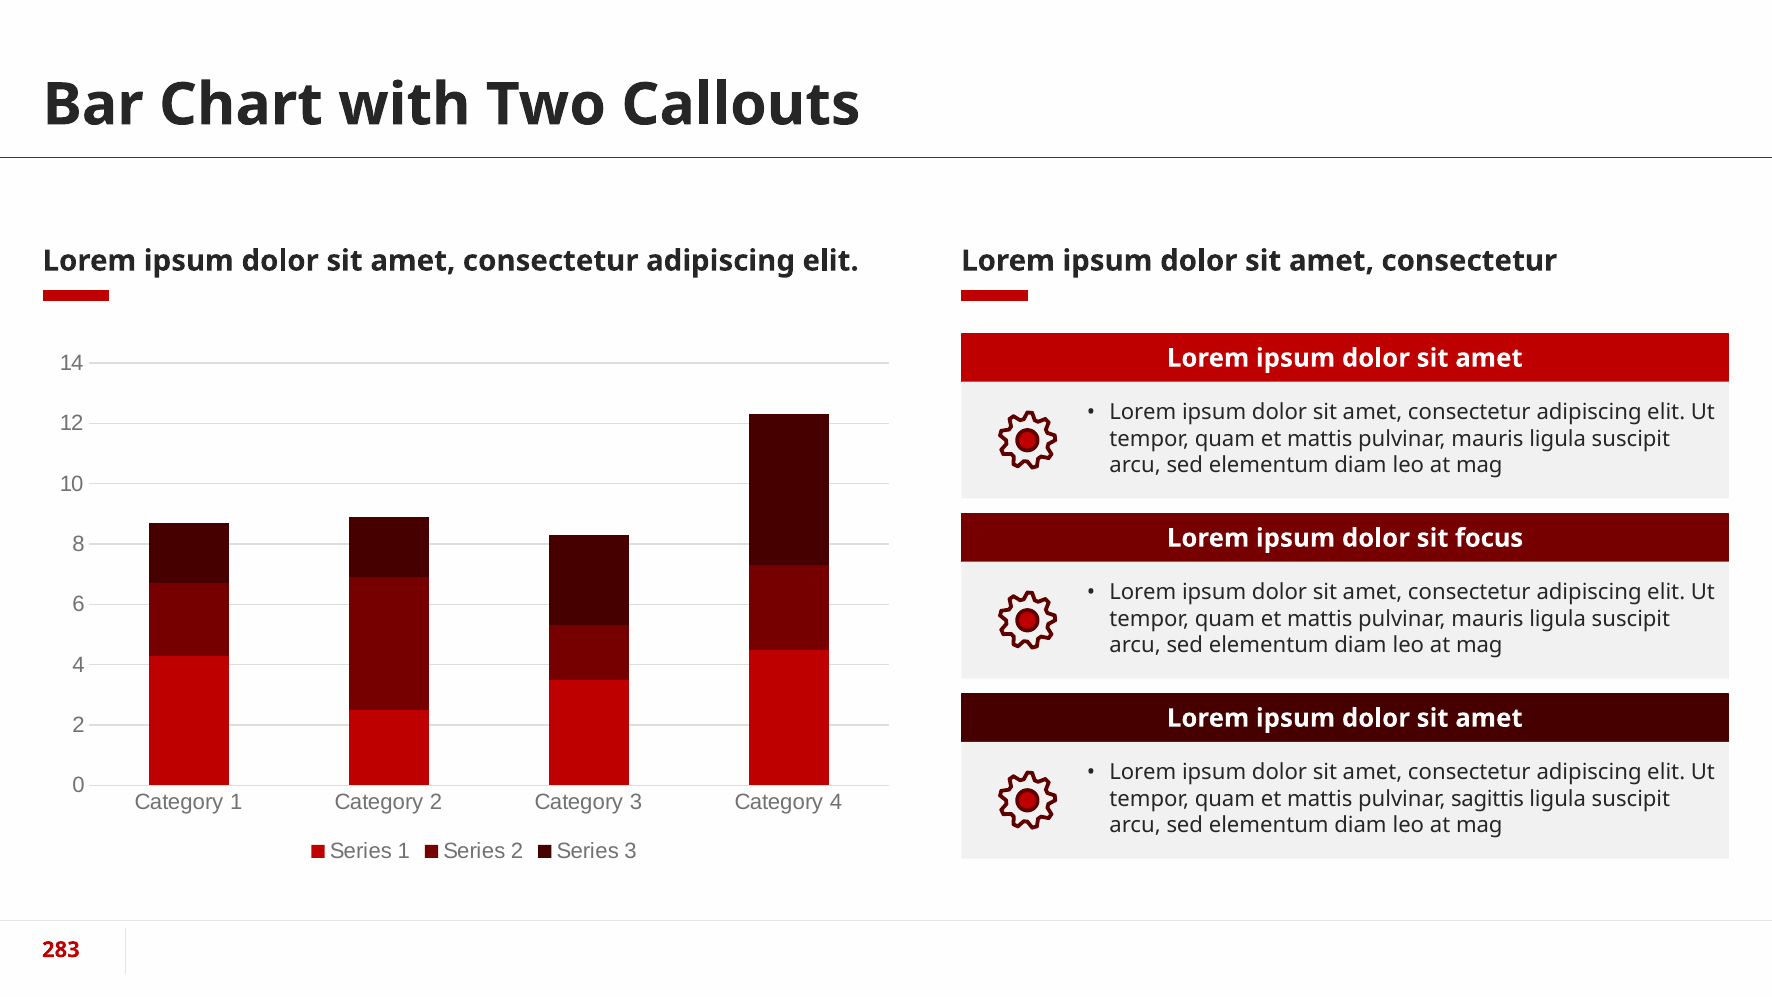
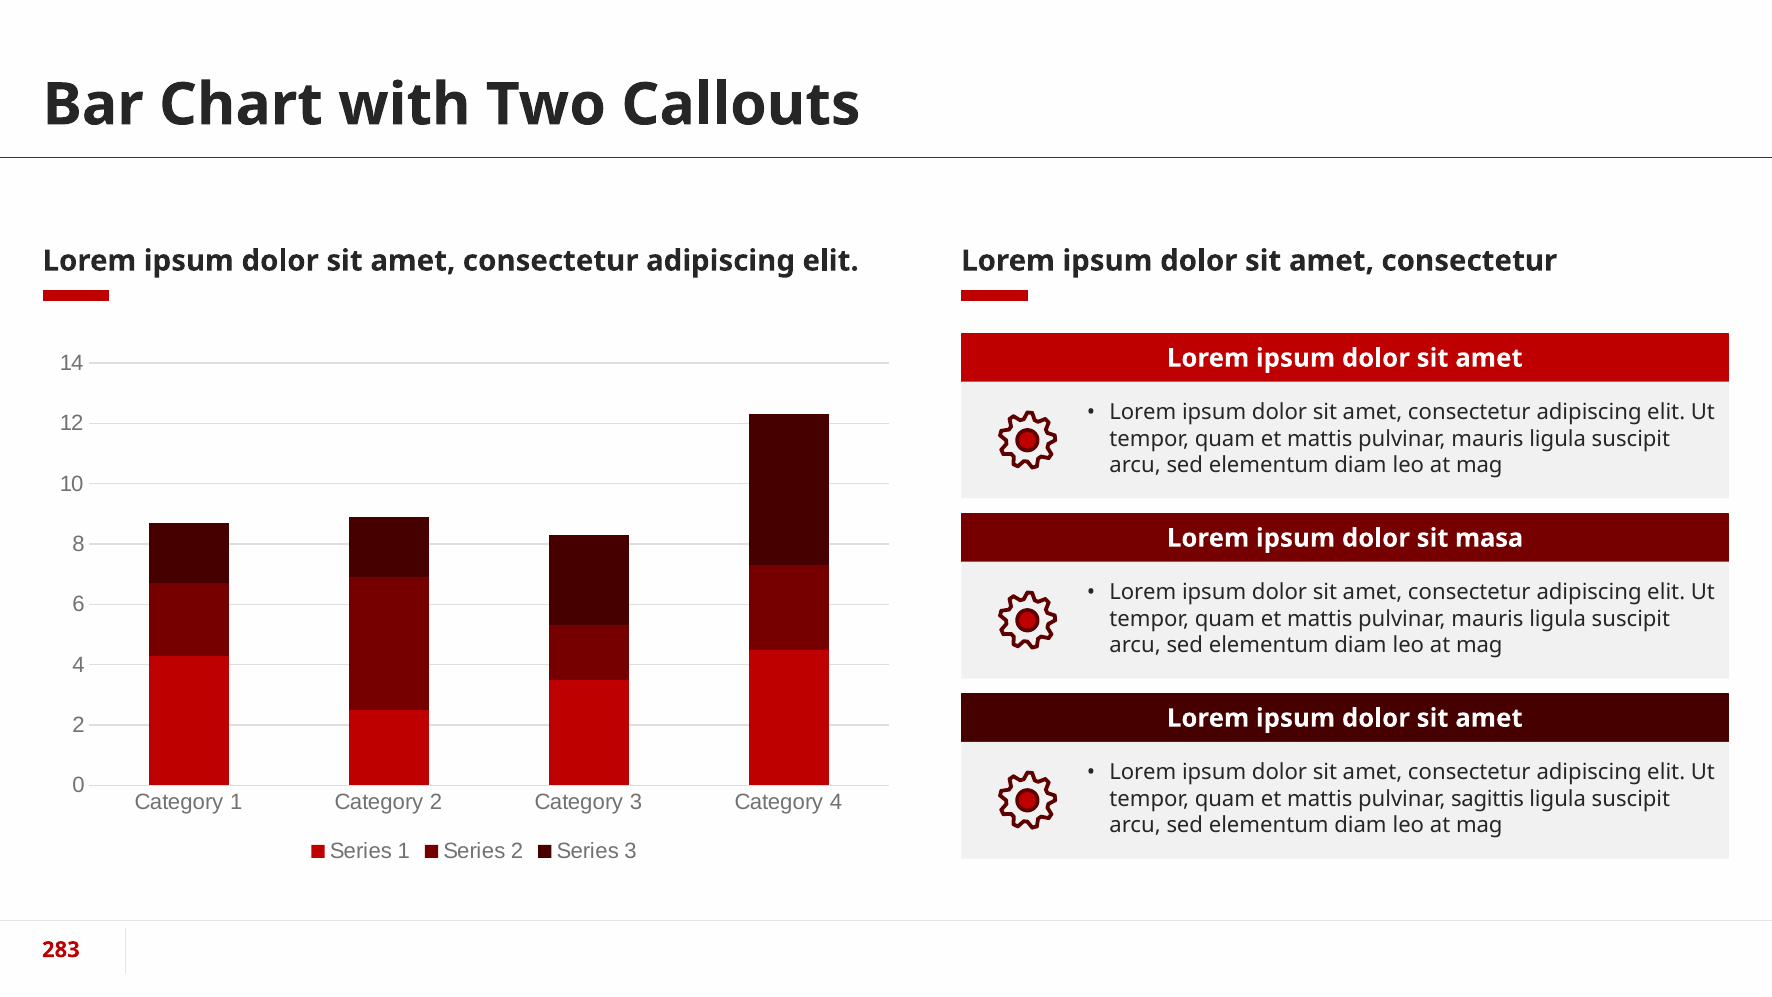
focus: focus -> masa (1489, 538)
